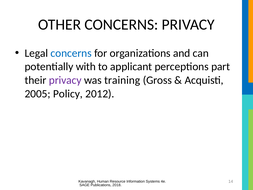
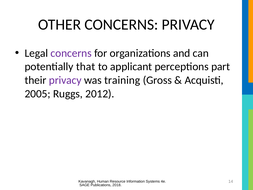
concerns colour: blue -> purple (71, 53)
with: with -> that (86, 67)
Policy: Policy -> Ruggs (68, 94)
